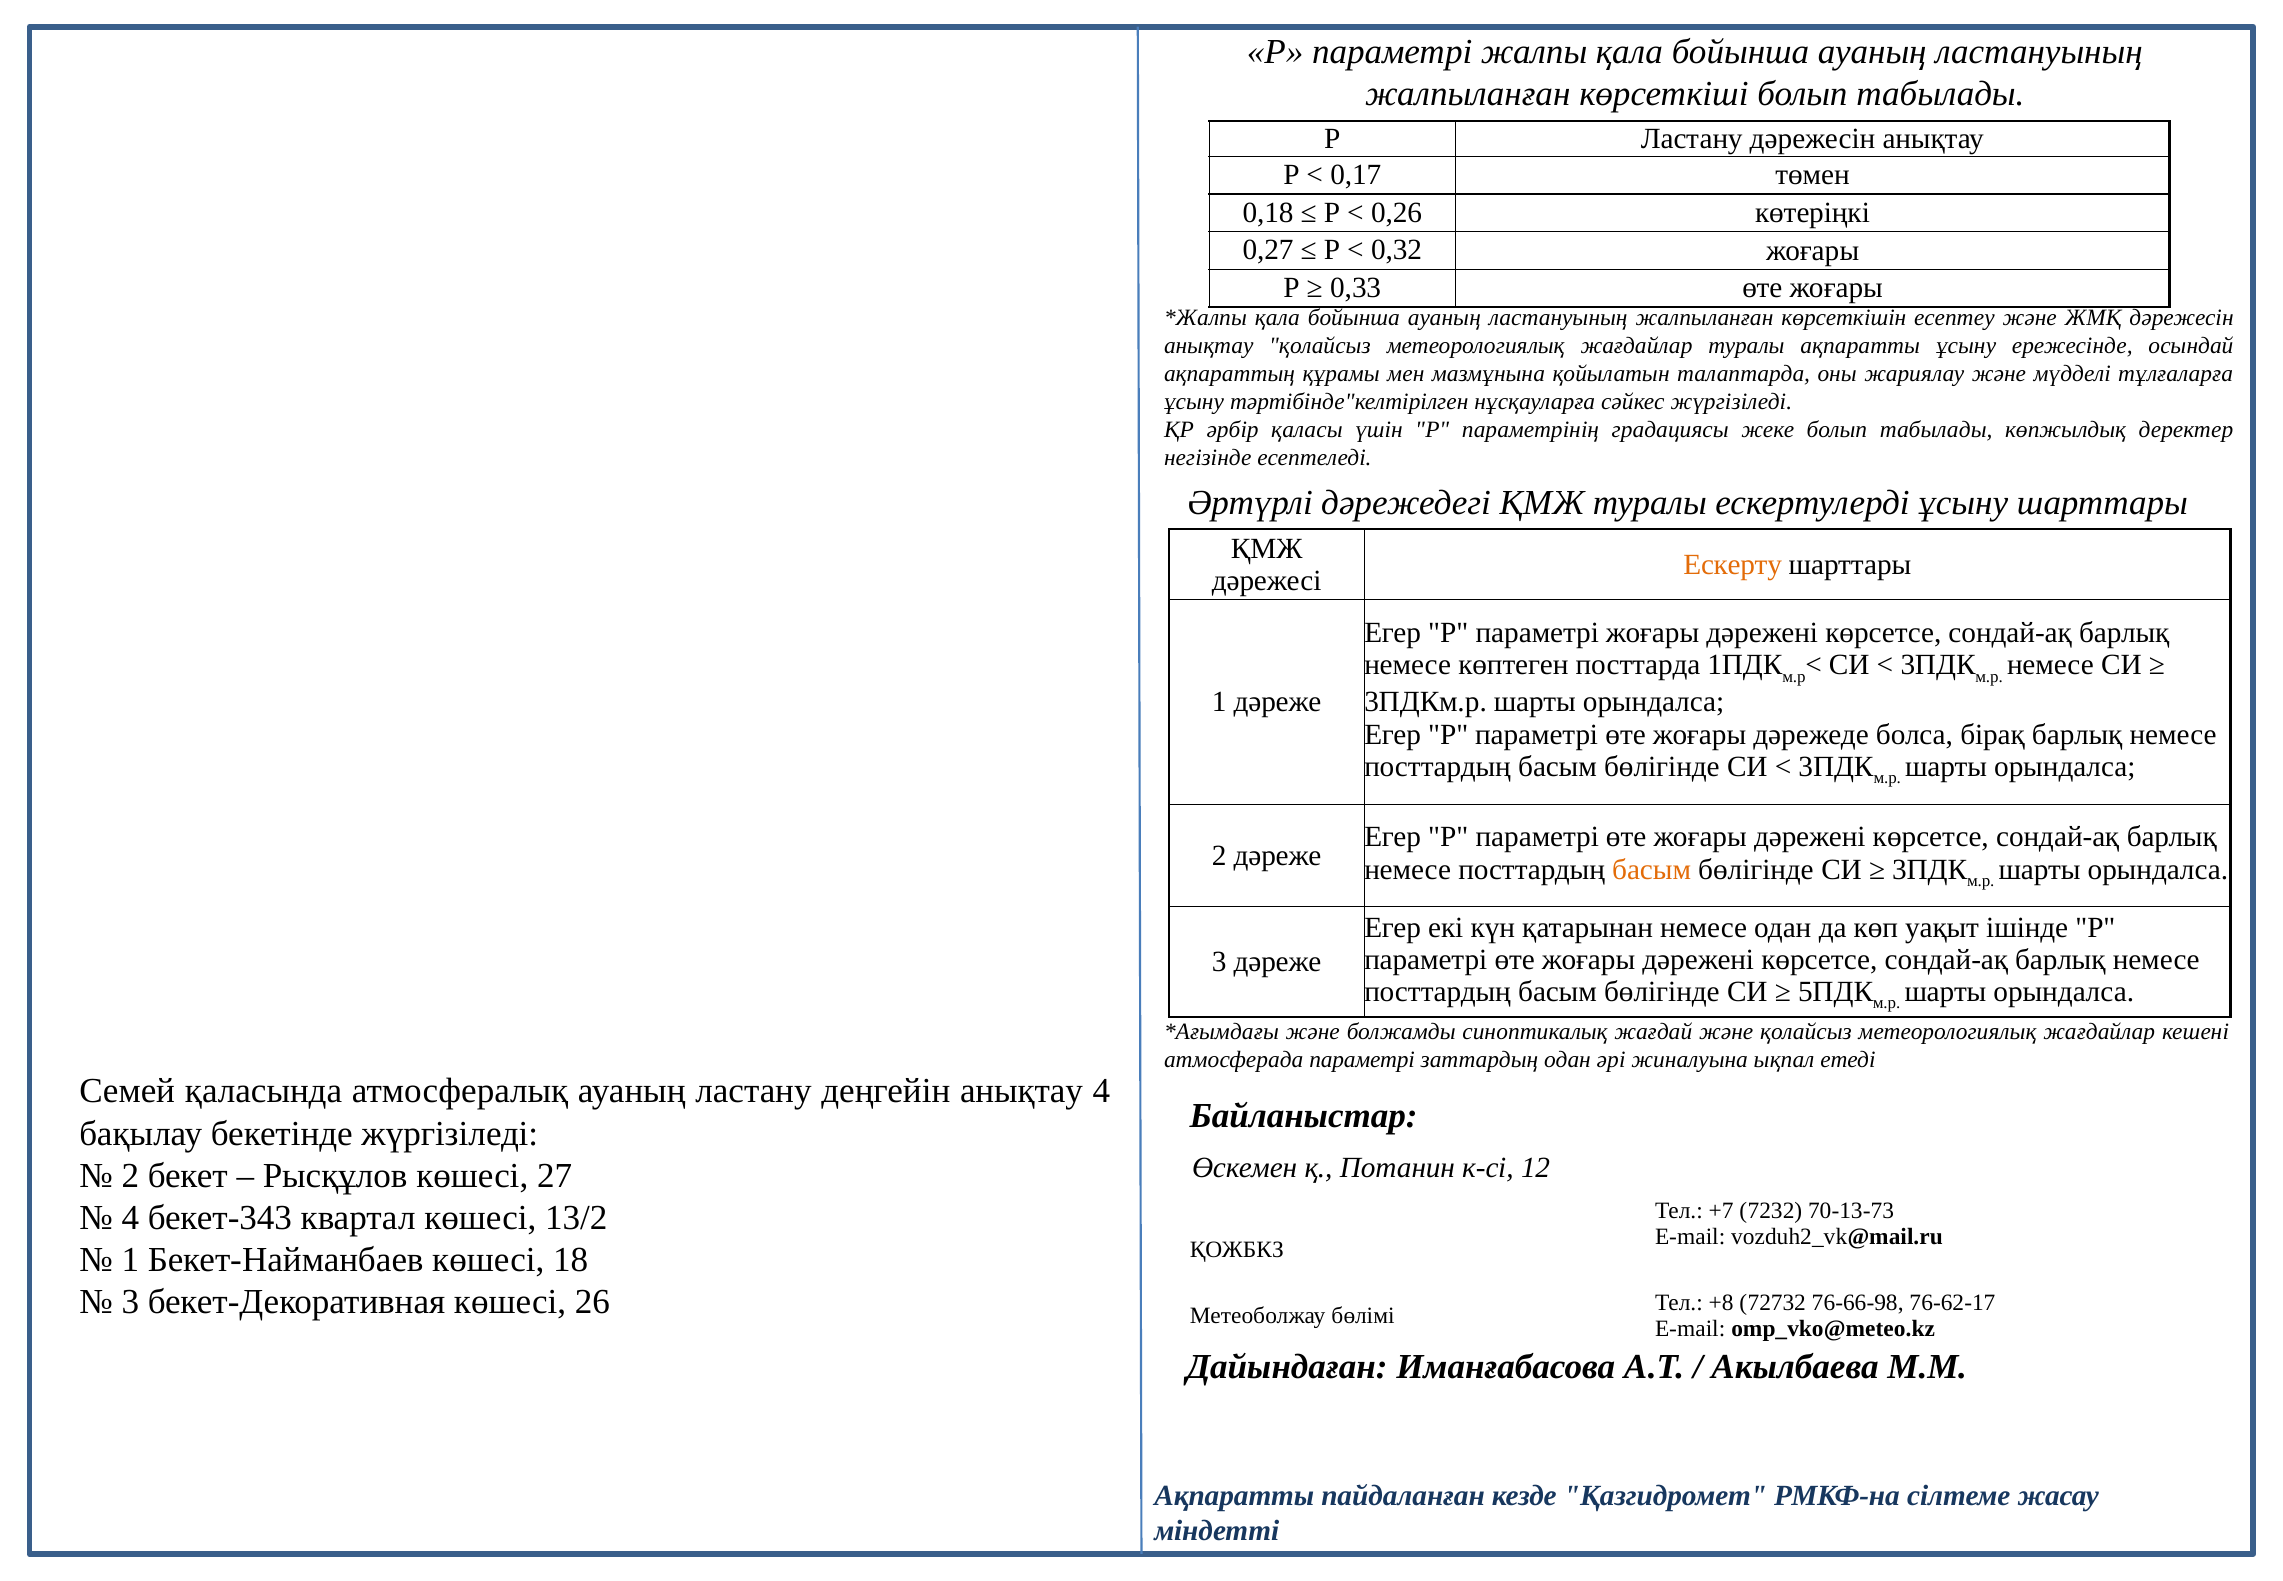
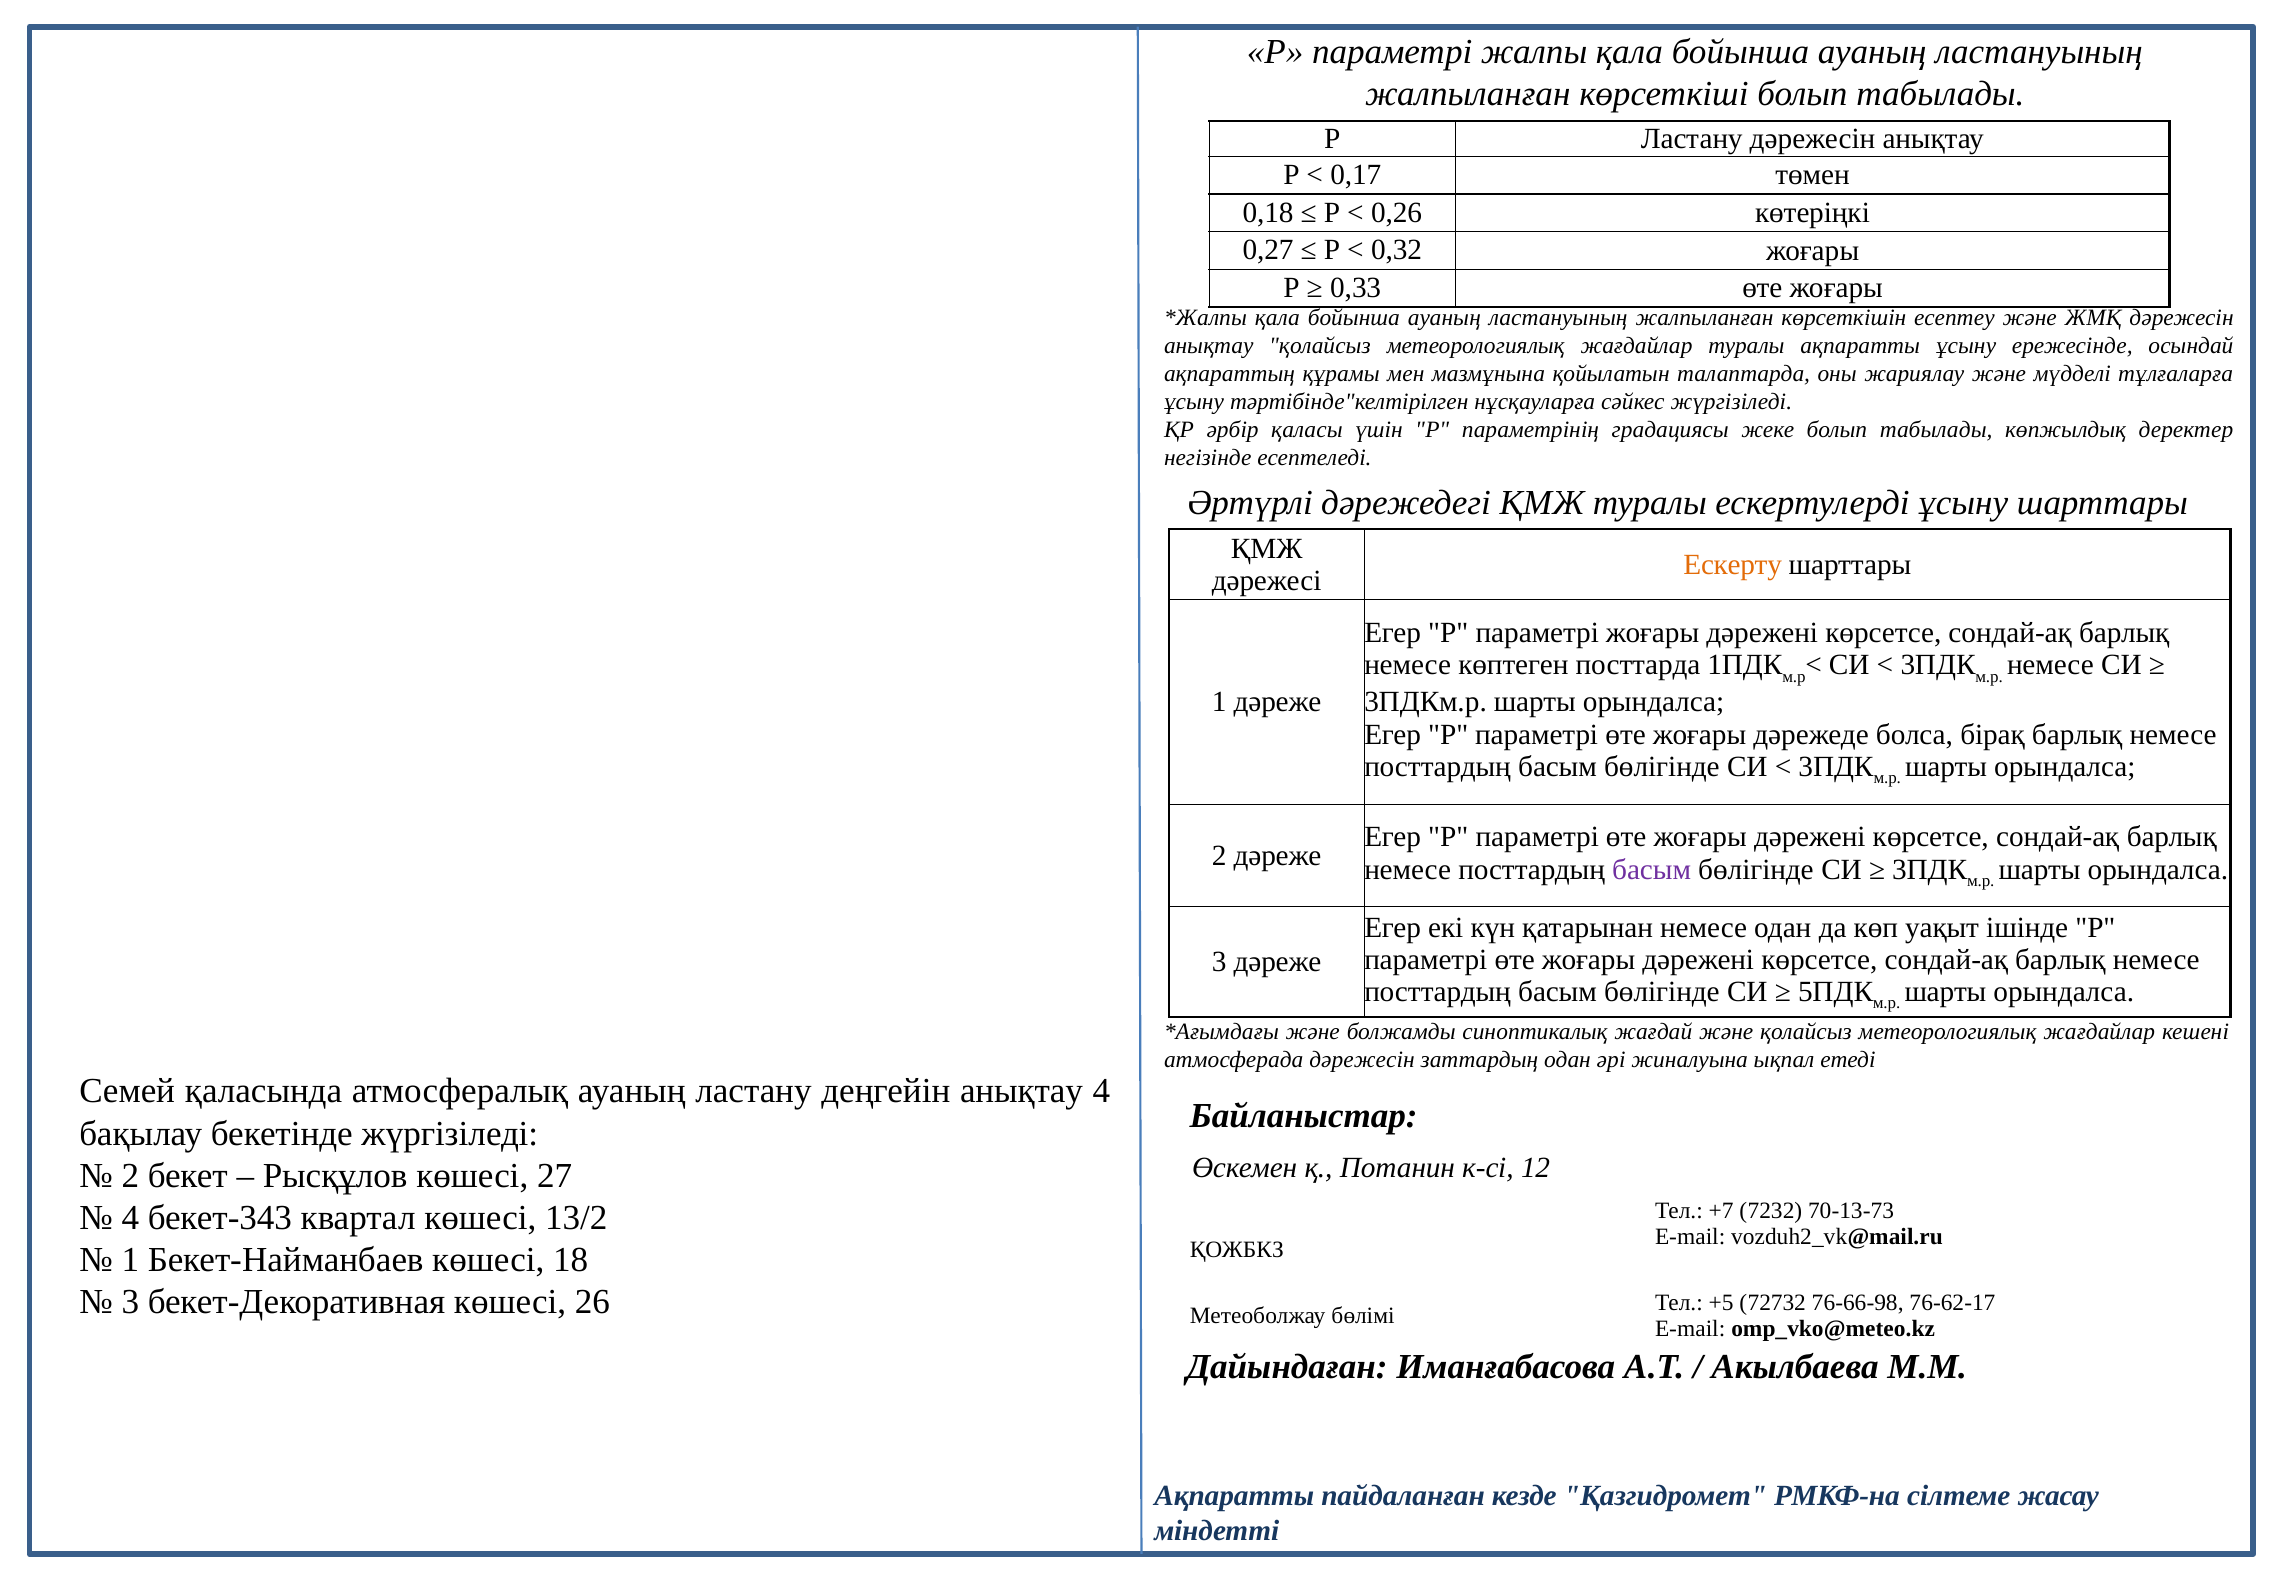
басым colour: orange -> purple (1652, 869)
атмосферада параметрі: параметрі -> дәрежесін (1362, 1060)
+8: +8 -> +5 (1721, 1302)
